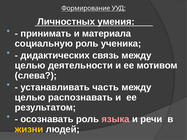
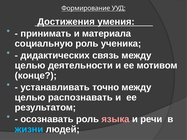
Личностных: Личностных -> Достижения (66, 22)
слева: слева -> конце (36, 76)
часть: часть -> точно (106, 87)
жизни colour: yellow -> light blue (29, 130)
